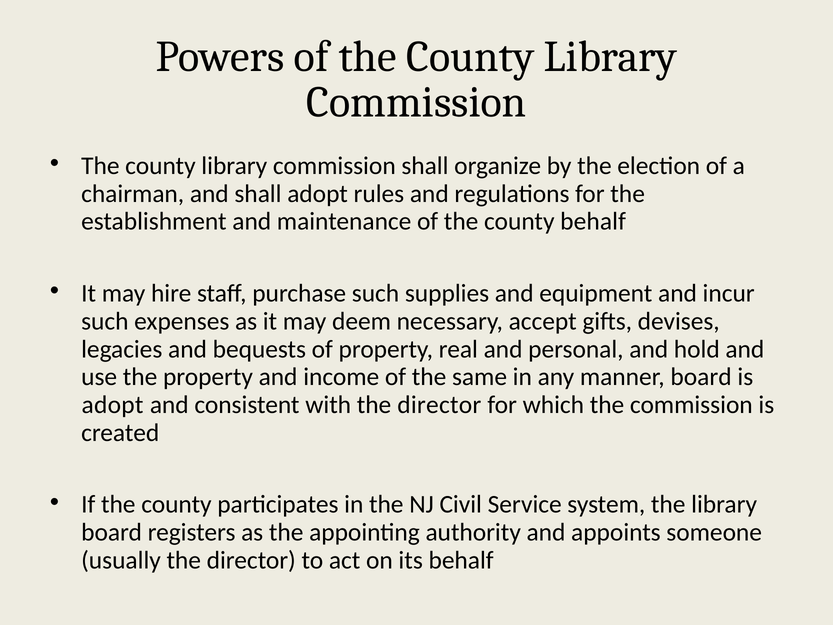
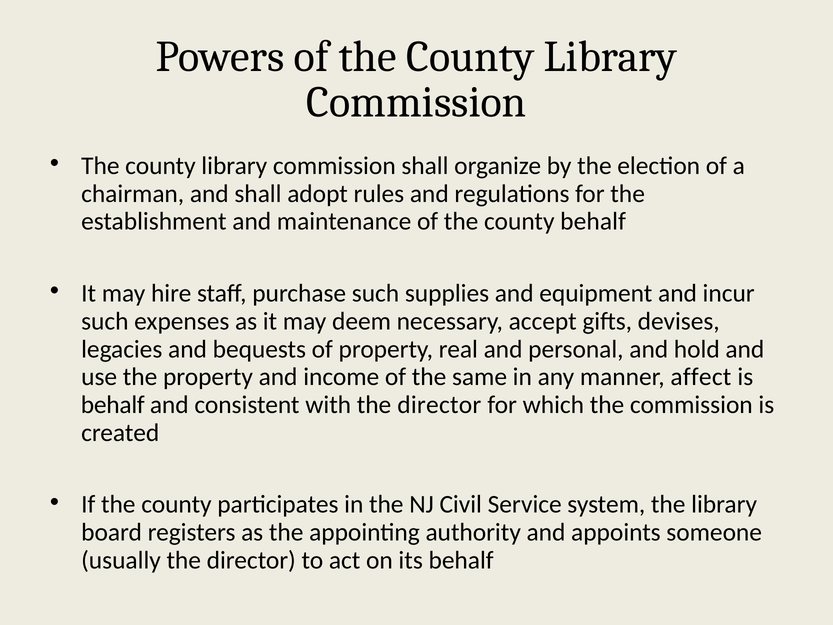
manner board: board -> affect (701, 377)
adopt: adopt -> behalf (113, 405)
